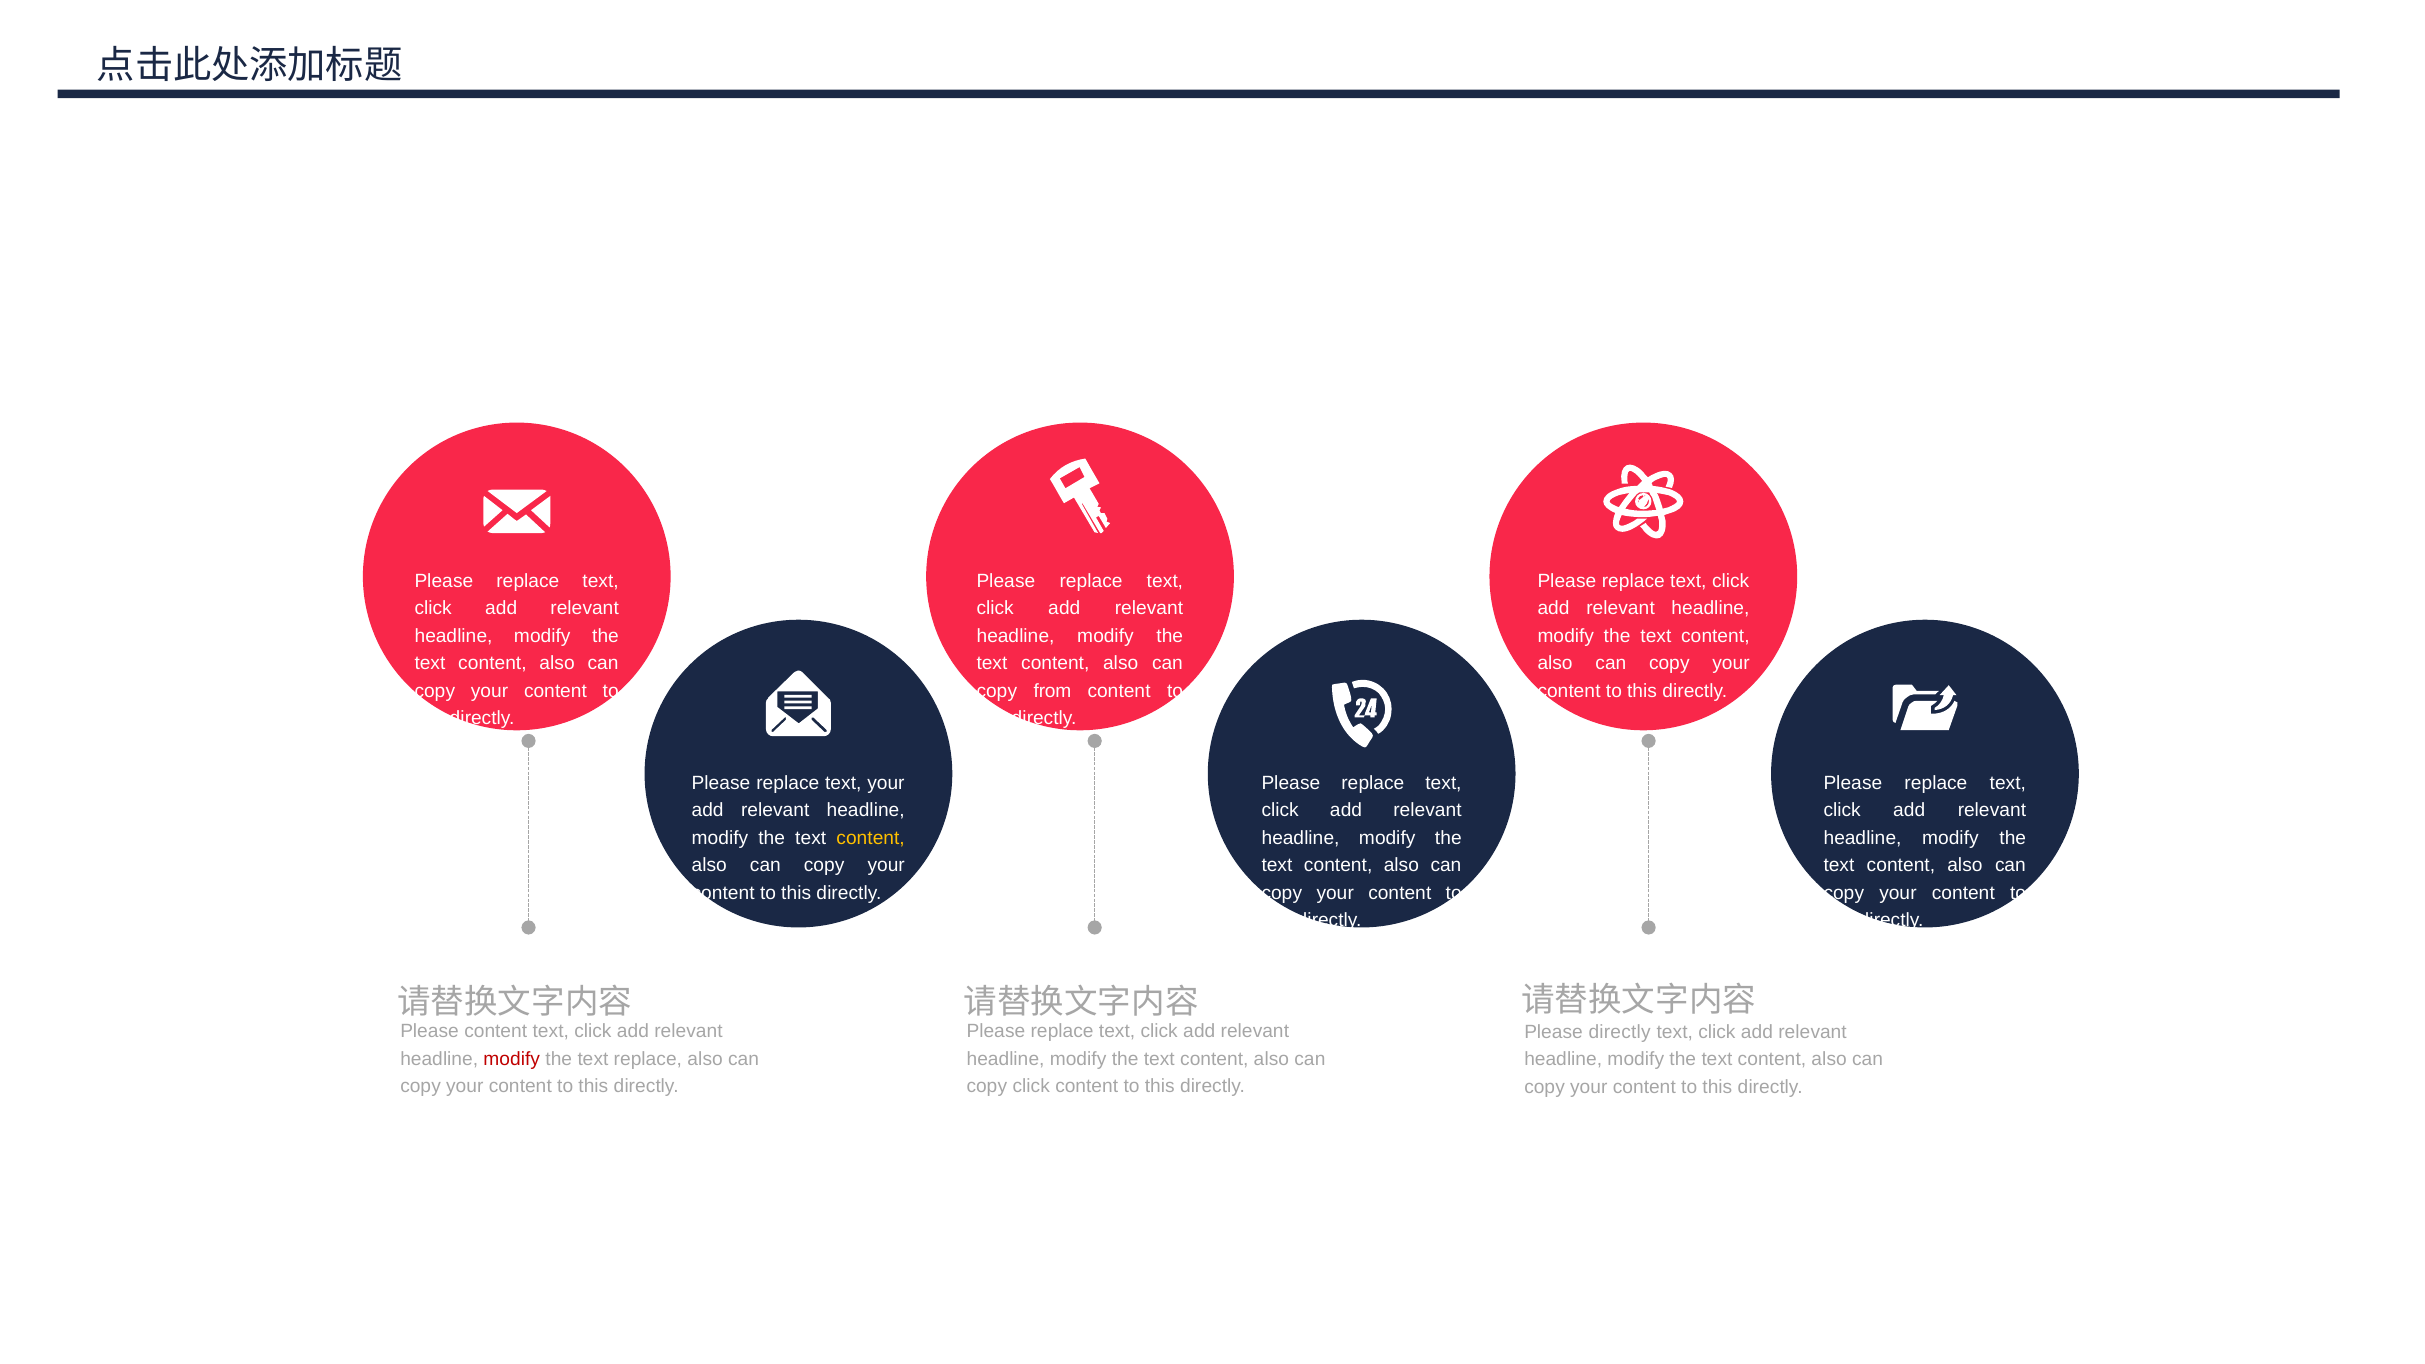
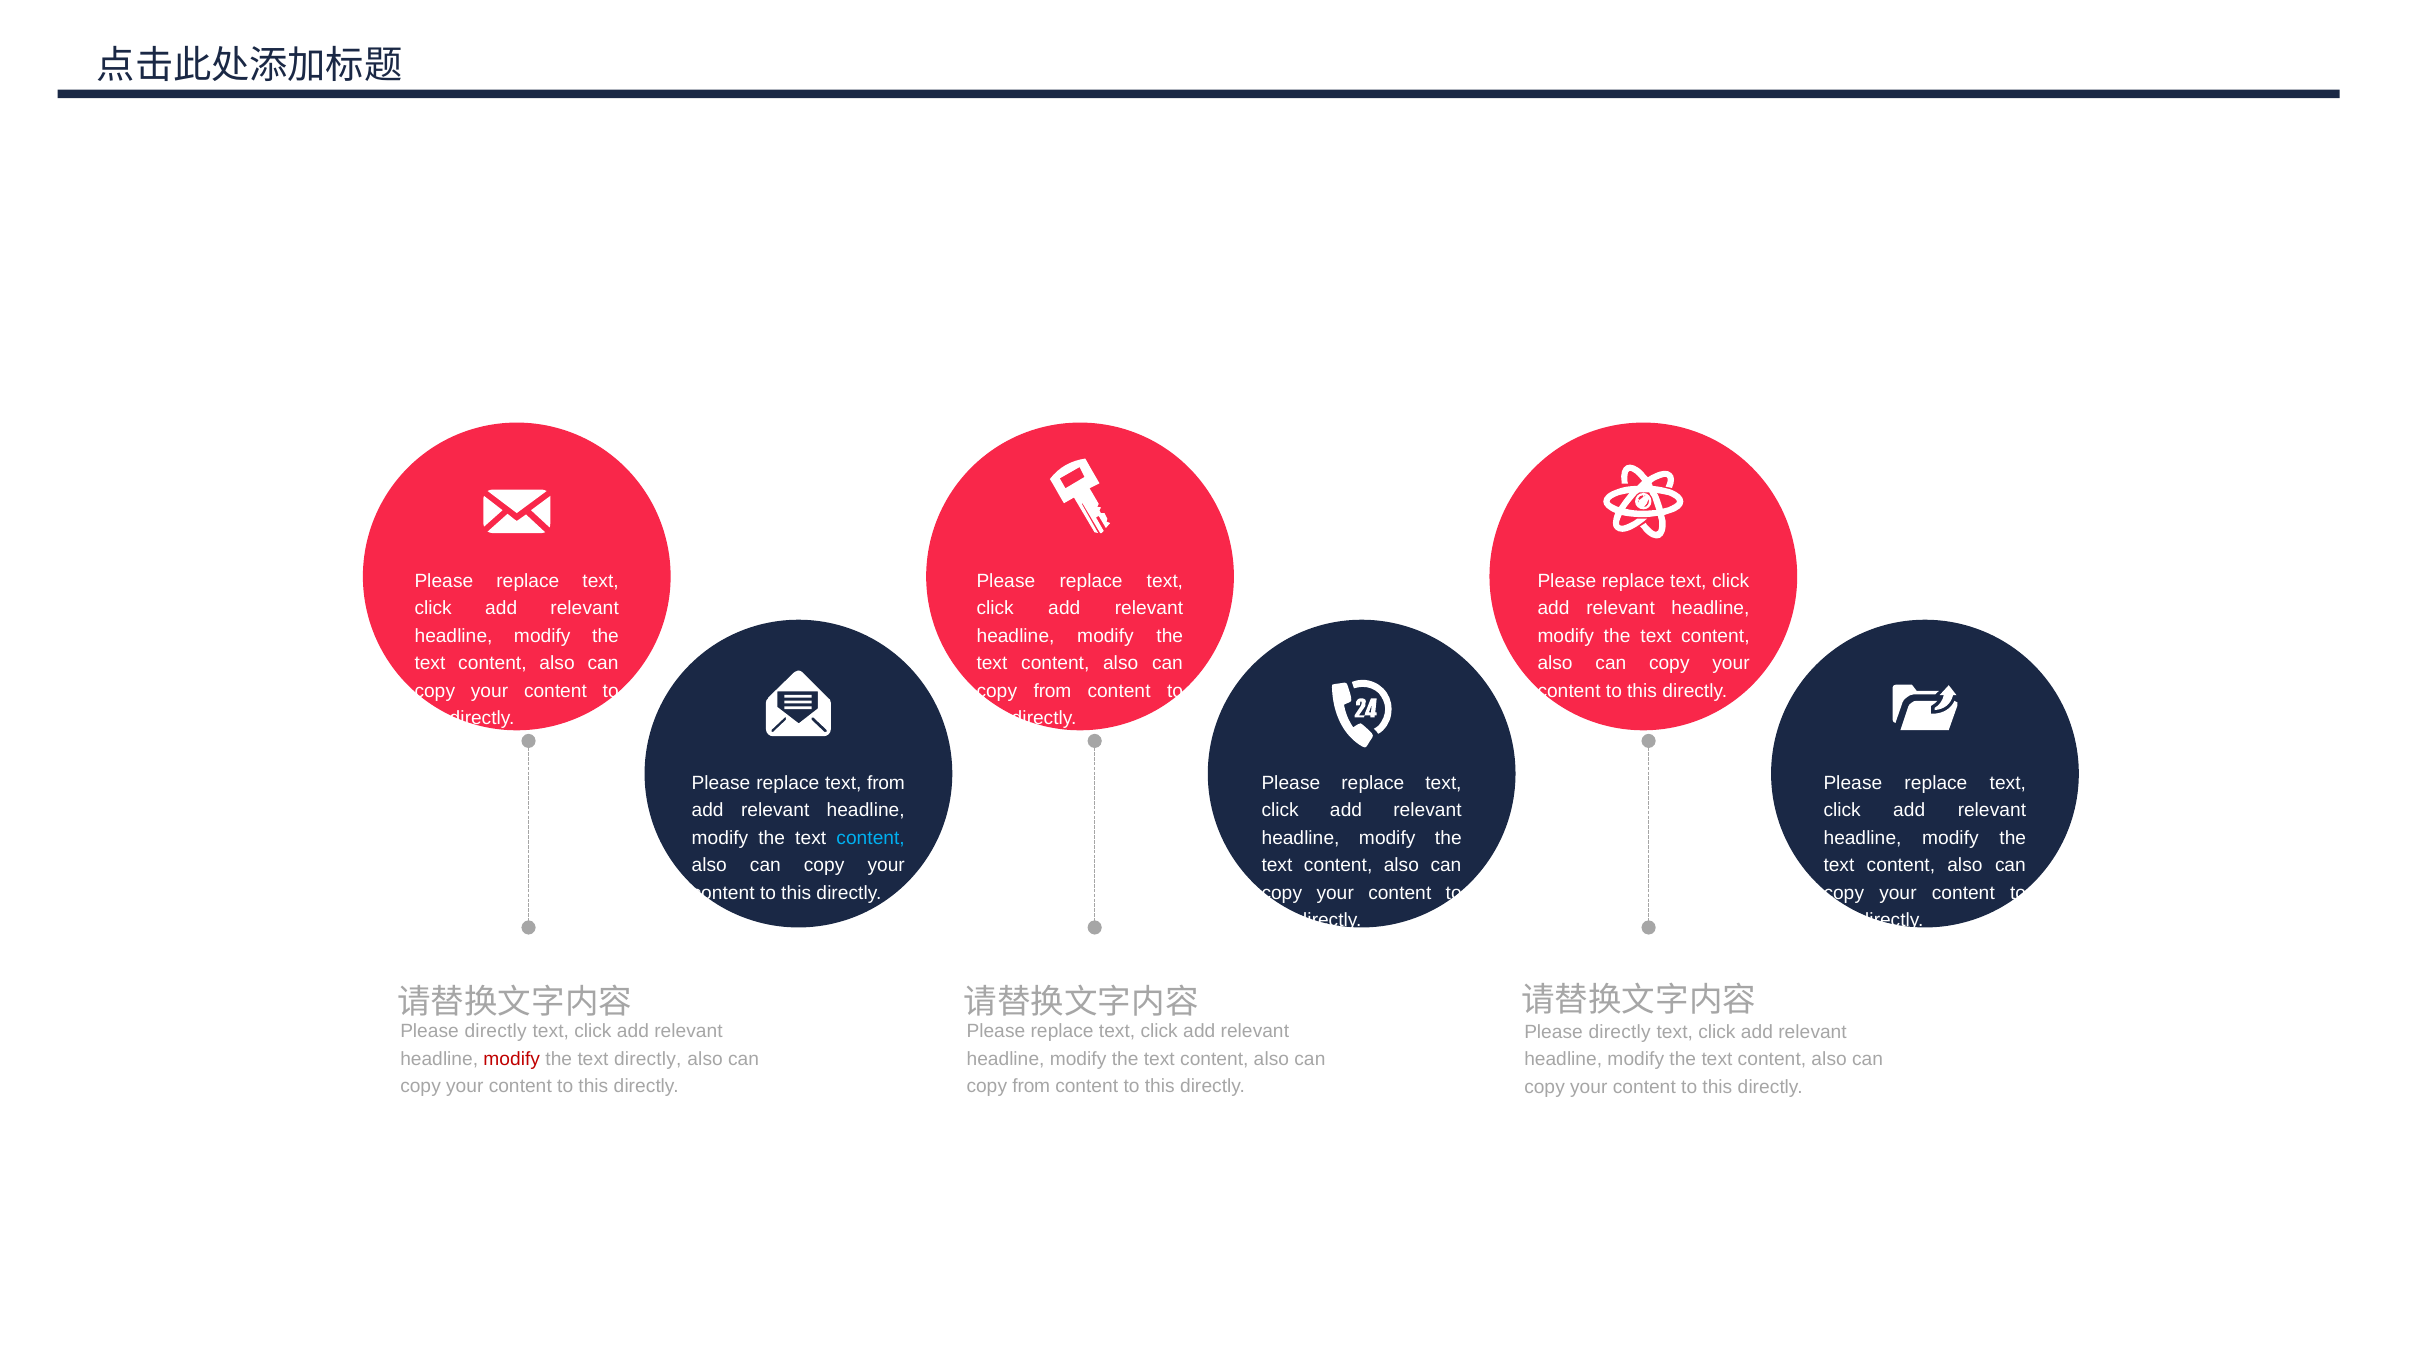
text your: your -> from (886, 783)
content colour: yellow -> light blue (871, 838)
content: content -> directly (496, 1031)
text replace: replace -> directly (648, 1059)
click: click -> from (1031, 1086)
